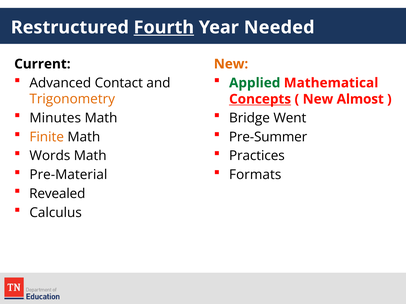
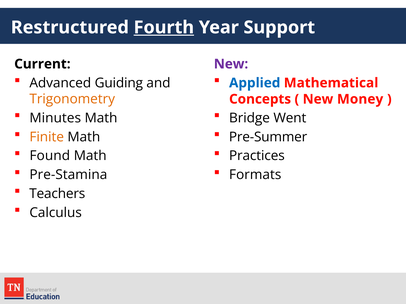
Needed: Needed -> Support (279, 27)
New colour: orange -> purple (231, 64)
Contact: Contact -> Guiding (119, 83)
Applied colour: green -> blue (255, 83)
Concepts underline: present -> none (260, 99)
Almost: Almost -> Money (360, 99)
Words: Words -> Found (50, 156)
Pre-Material: Pre-Material -> Pre-Stamina (68, 175)
Revealed: Revealed -> Teachers (57, 194)
